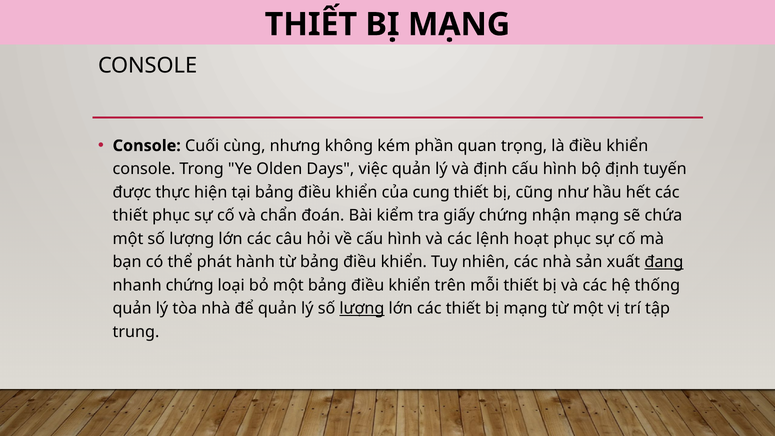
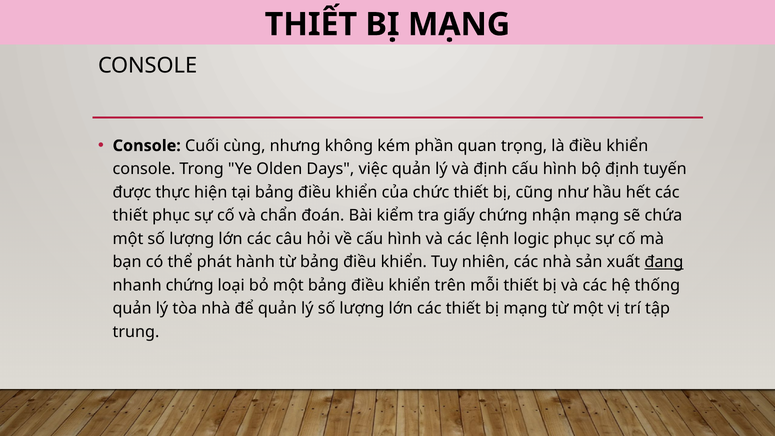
cung: cung -> chức (431, 192)
hoạt: hoạt -> logic (531, 239)
lượng underline: present -> none (362, 308)
